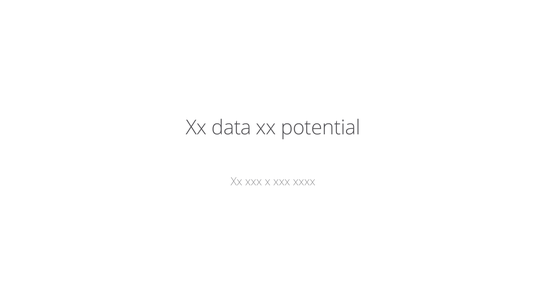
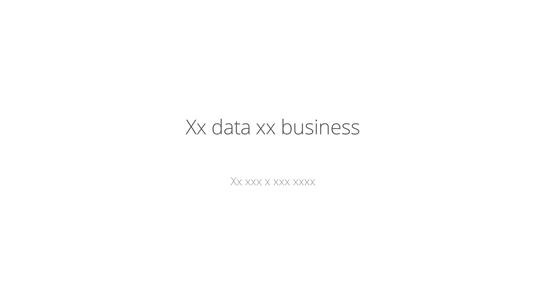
potential: potential -> business (321, 128)
